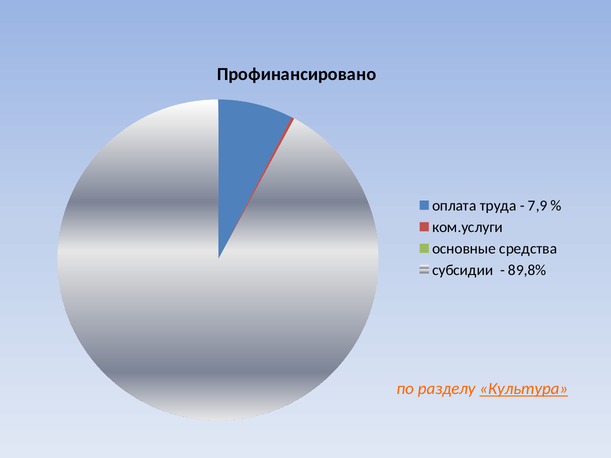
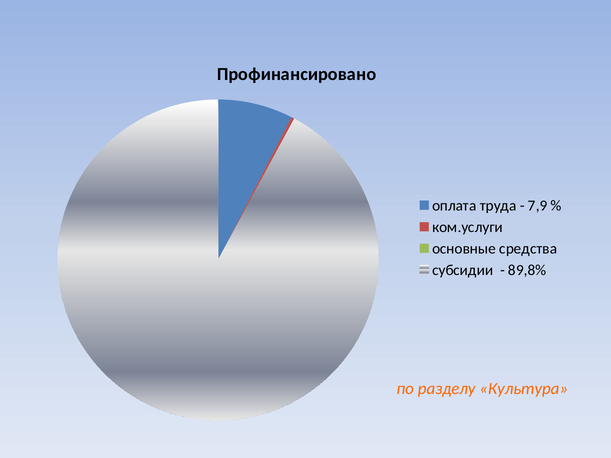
Культура underline: present -> none (524, 389)
